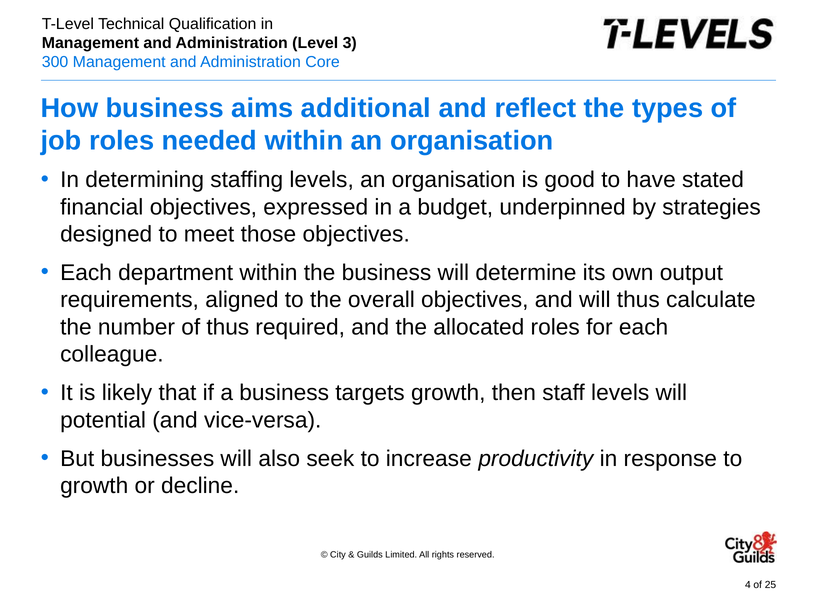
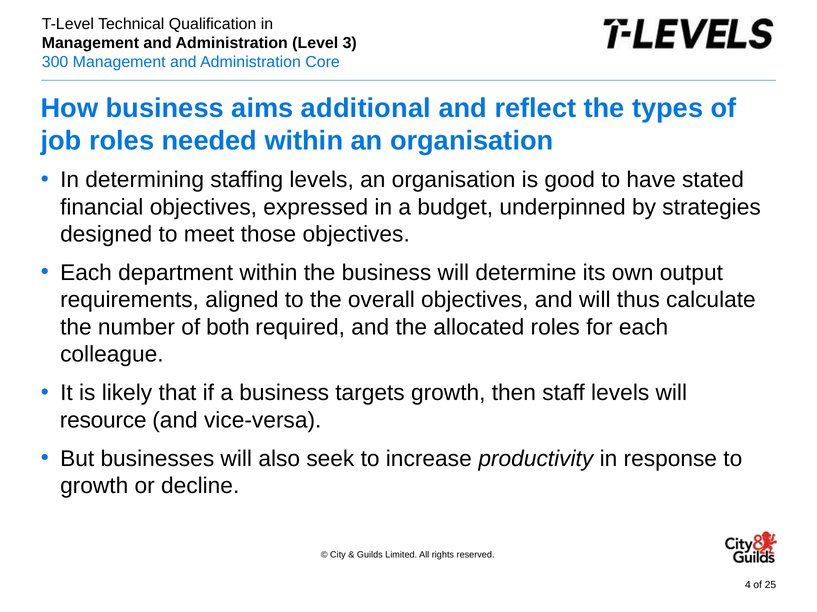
of thus: thus -> both (228, 328)
potential: potential -> resource (103, 421)
